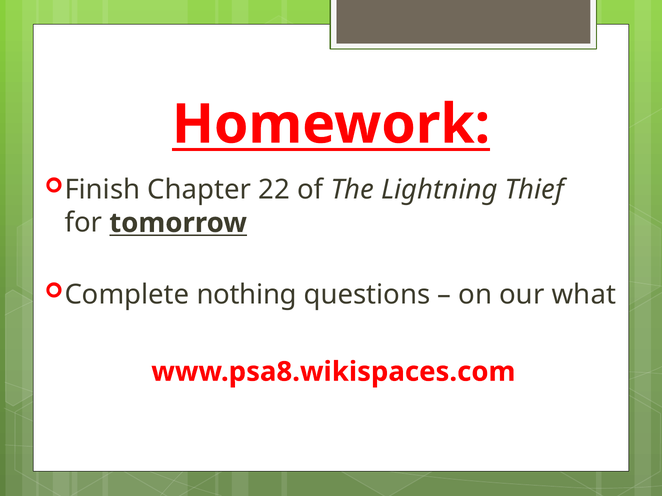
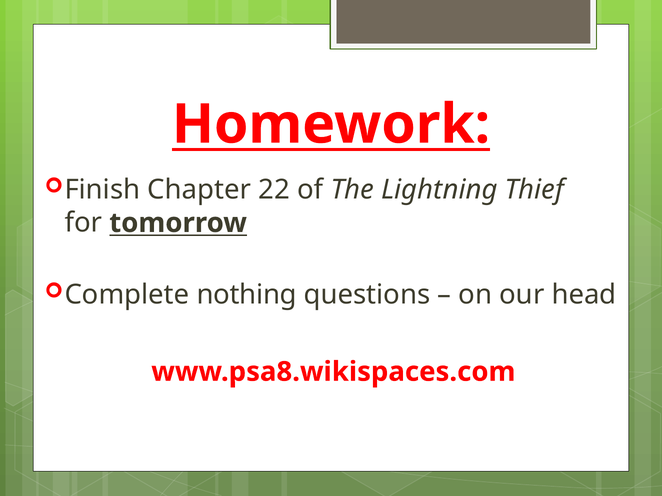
what: what -> head (584, 295)
